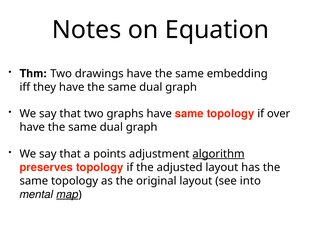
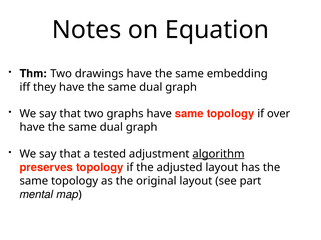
points: points -> tested (110, 154)
into: into -> part (250, 181)
map underline: present -> none (67, 195)
